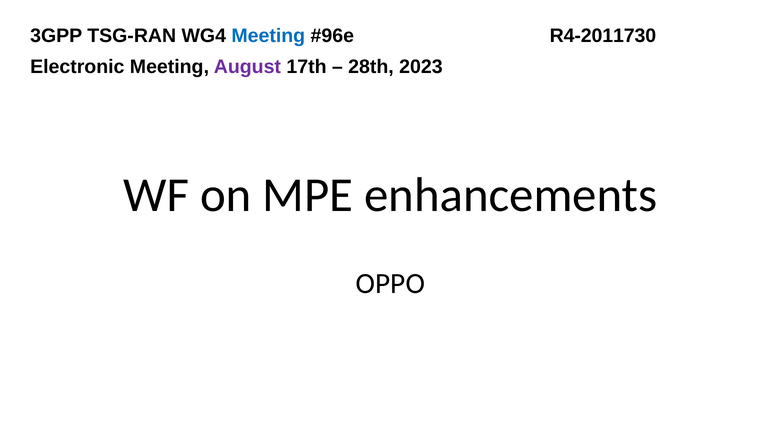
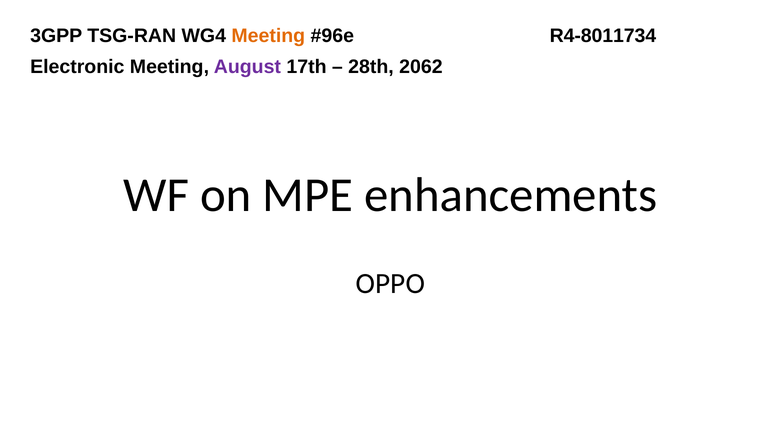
Meeting colour: blue -> orange (268, 36)
R4-2011730: R4-2011730 -> R4-8011734 (603, 36)
2023: 2023 -> 2062 (421, 67)
